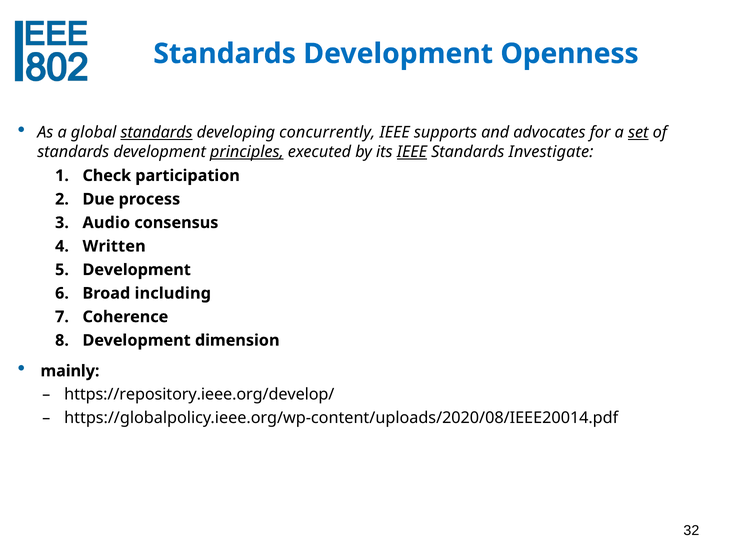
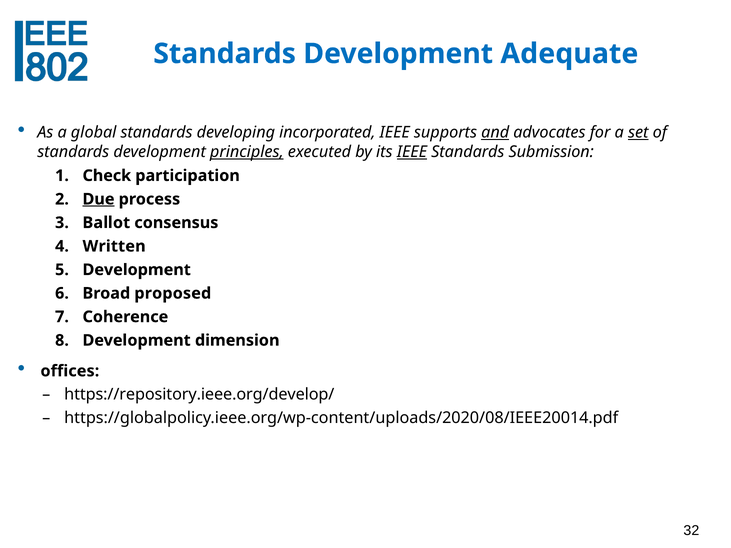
Openness: Openness -> Adequate (569, 54)
standards underline: present -> none (157, 133)
concurrently: concurrently -> incorporated (327, 133)
and underline: none -> present (495, 133)
Investigate: Investigate -> Submission (551, 152)
Due underline: none -> present (98, 199)
Audio: Audio -> Ballot (106, 223)
including: including -> proposed (173, 293)
mainly: mainly -> offices (70, 371)
